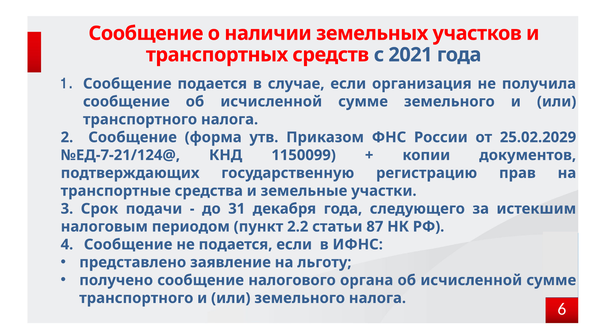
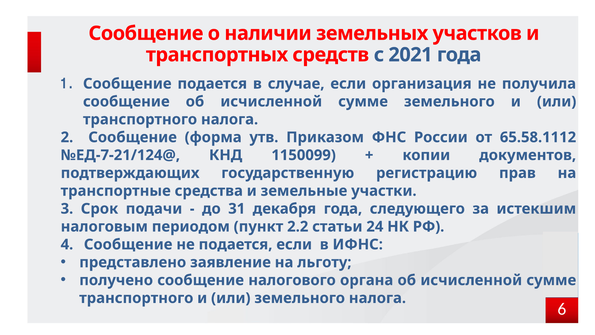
25.02.2029: 25.02.2029 -> 65.58.1112 (538, 137)
87: 87 -> 24 (375, 226)
